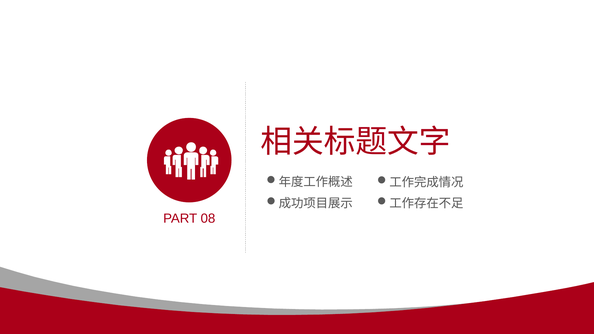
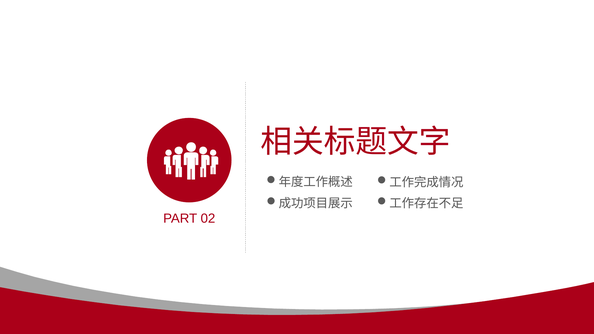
08: 08 -> 02 (208, 219)
